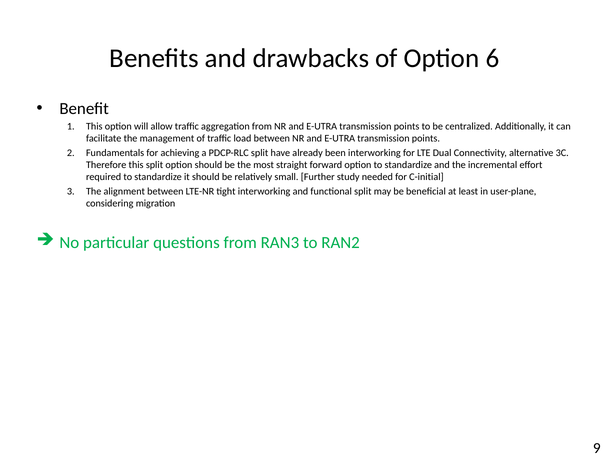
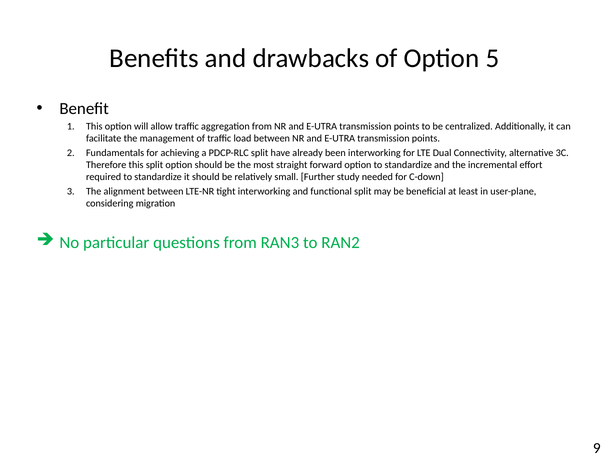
6: 6 -> 5 (492, 58)
C-initial: C-initial -> C-down (426, 177)
